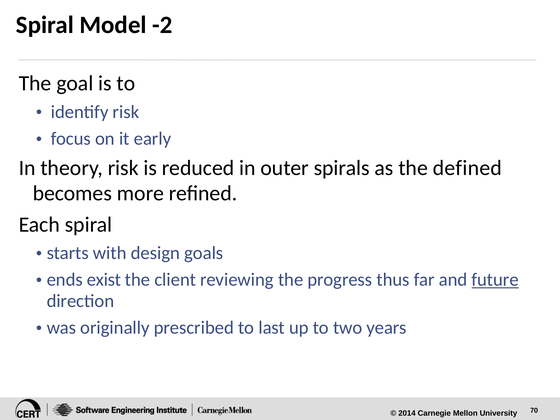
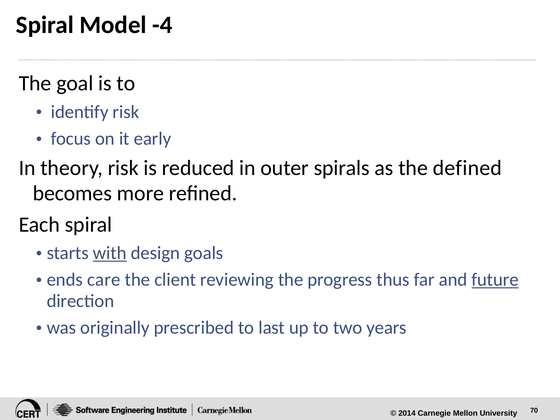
-2: -2 -> -4 (162, 25)
with underline: none -> present (110, 253)
exist: exist -> care (104, 280)
